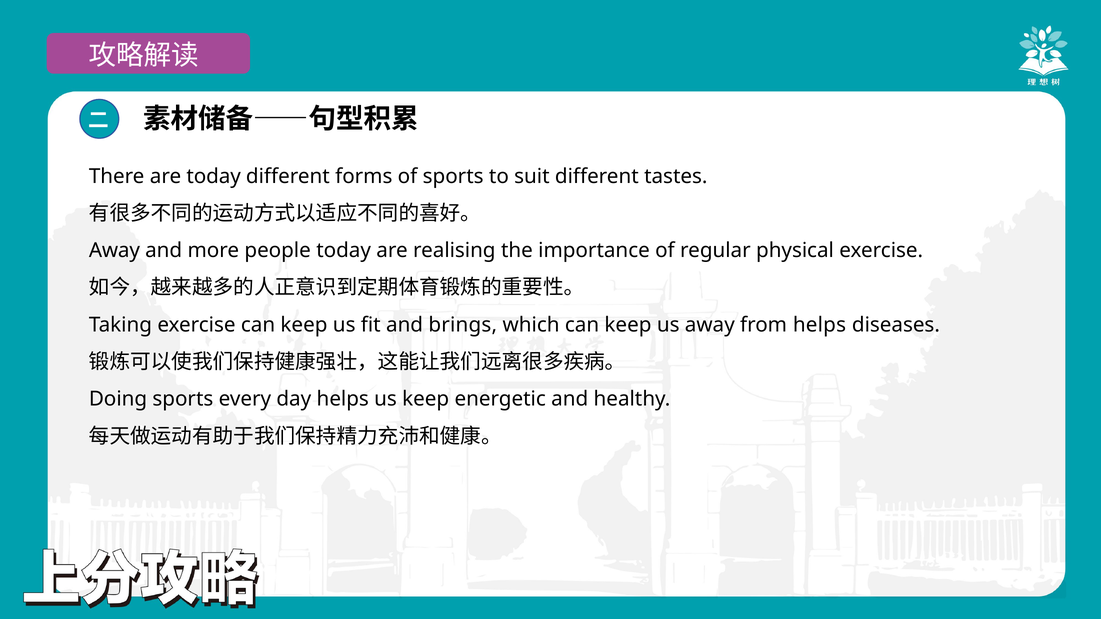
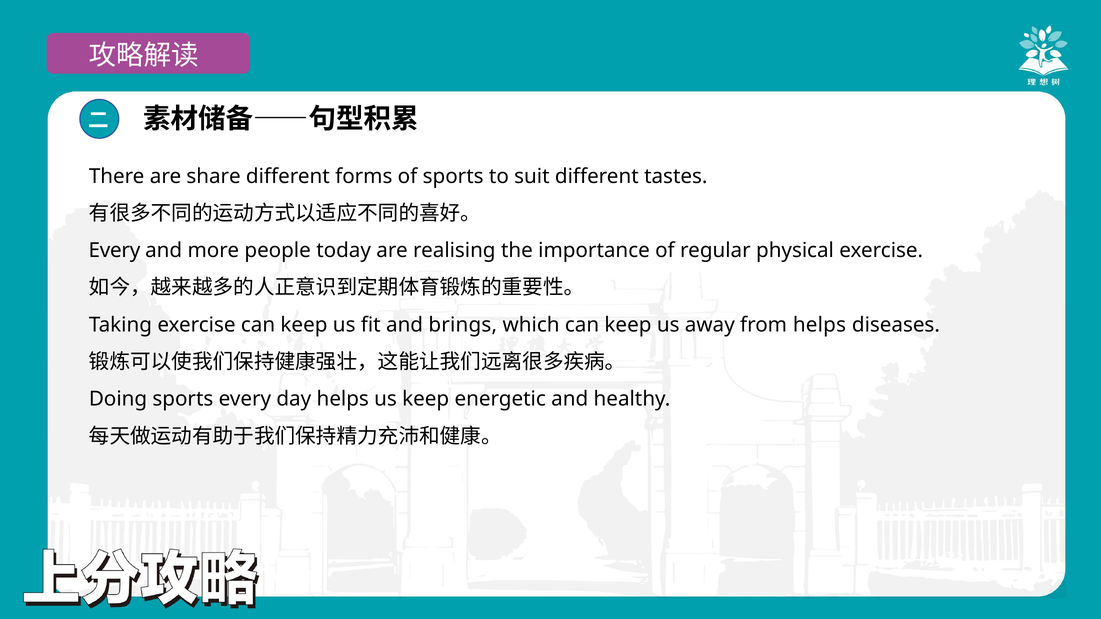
are today: today -> share (214, 176)
Away: Away -> Every (114, 251)
